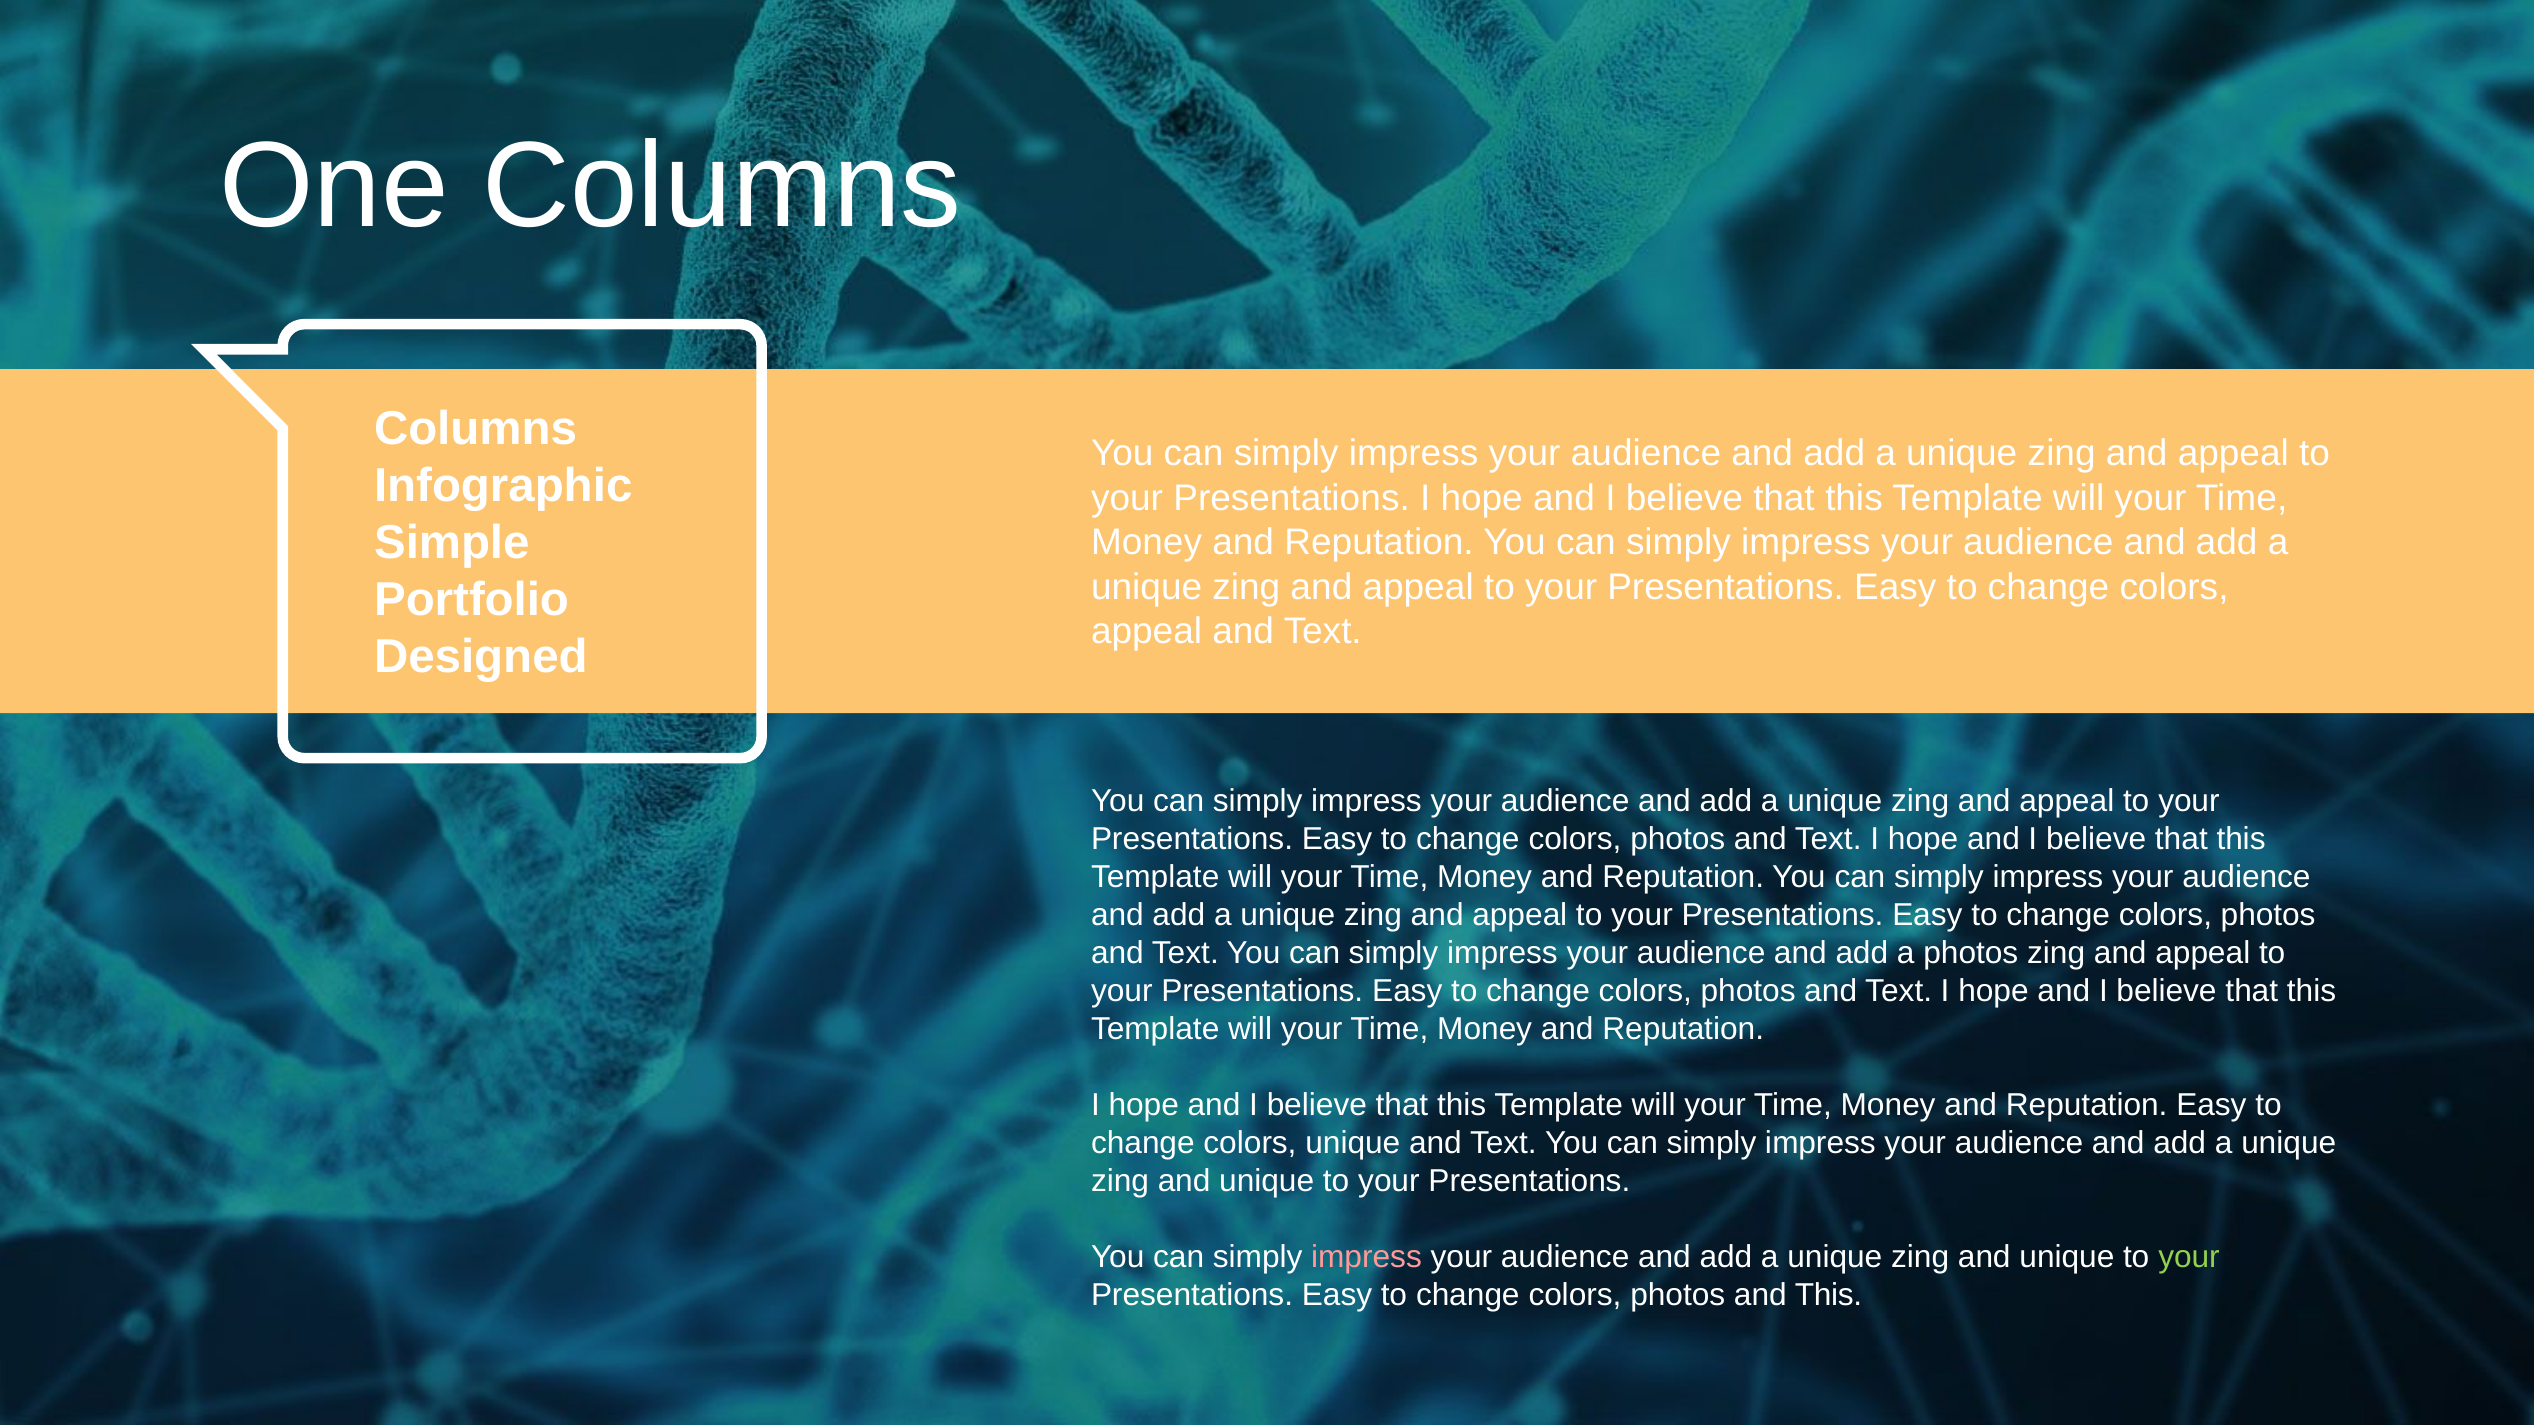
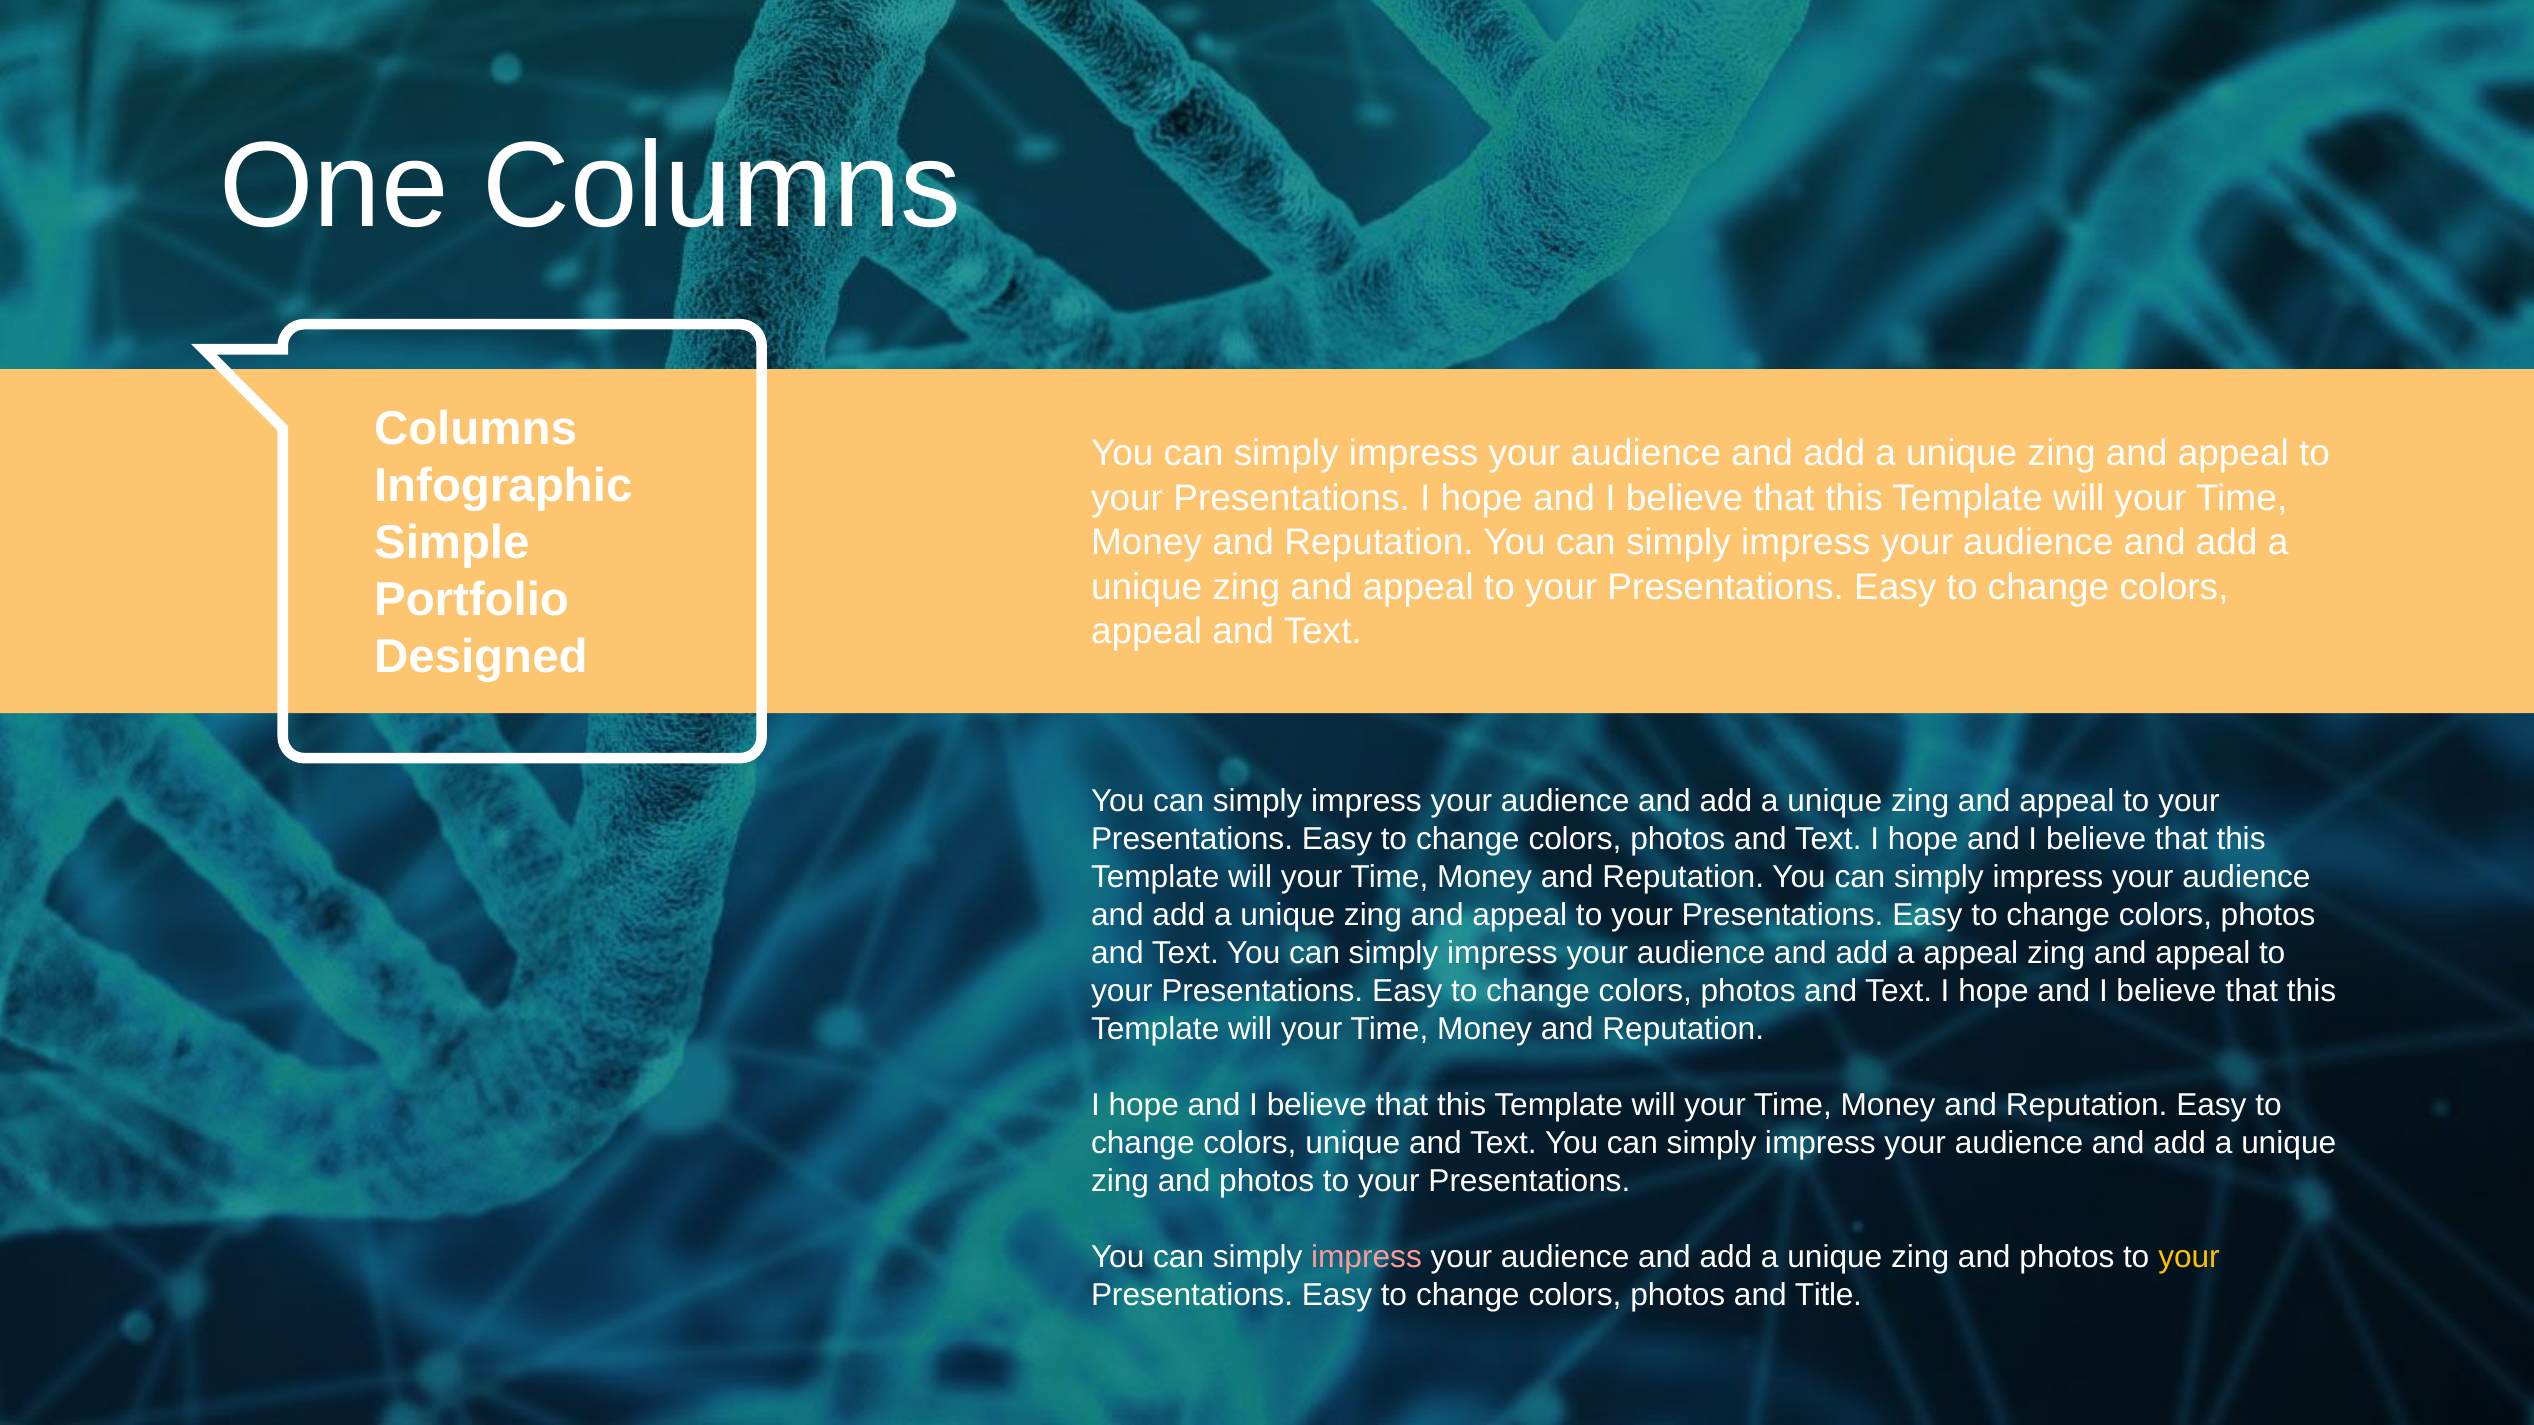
a photos: photos -> appeal (1971, 953)
unique: unique -> photos (1267, 1181)
unique: unique -> photos (2067, 1257)
your colour: light green -> yellow (2189, 1257)
and This: This -> Title (1828, 1295)
